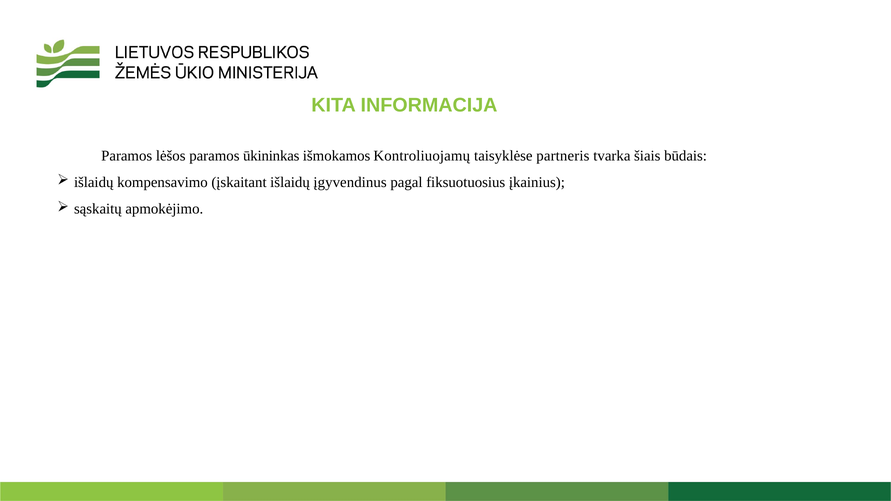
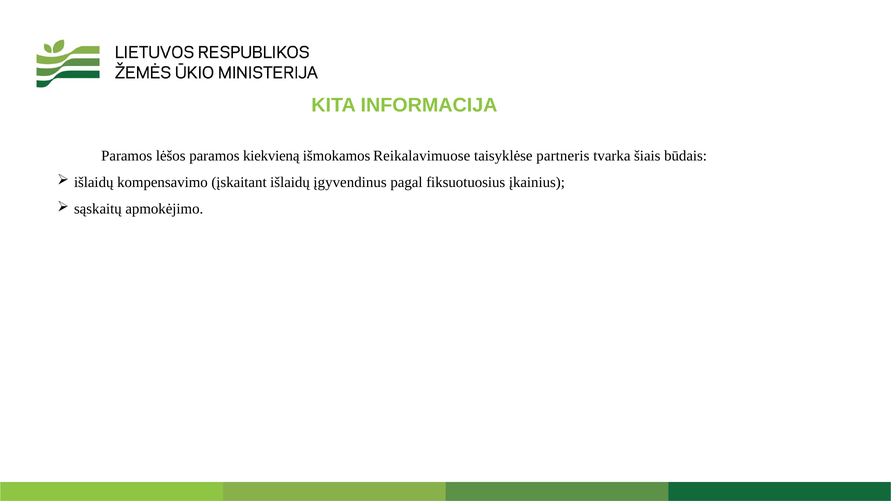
ūkininkas: ūkininkas -> kiekvieną (271, 156)
Kontroliuojamų: Kontroliuojamų -> Reikalavimuose (422, 156)
